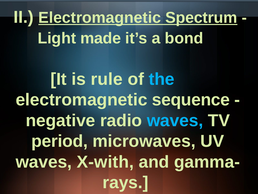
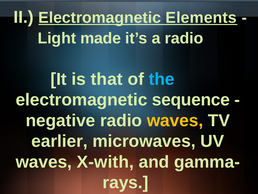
Spectrum: Spectrum -> Elements (201, 18)
a bond: bond -> radio (184, 38)
rule: rule -> that (107, 79)
waves colour: light blue -> yellow (175, 120)
period: period -> earlier (60, 141)
